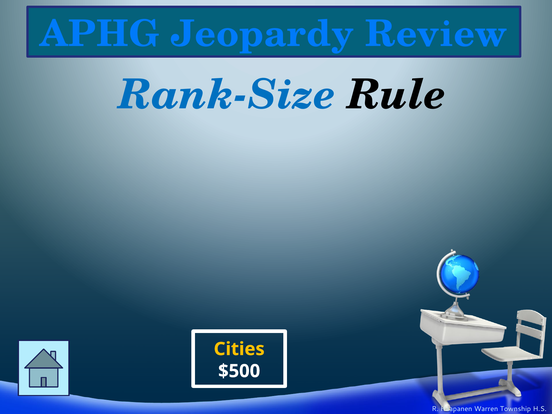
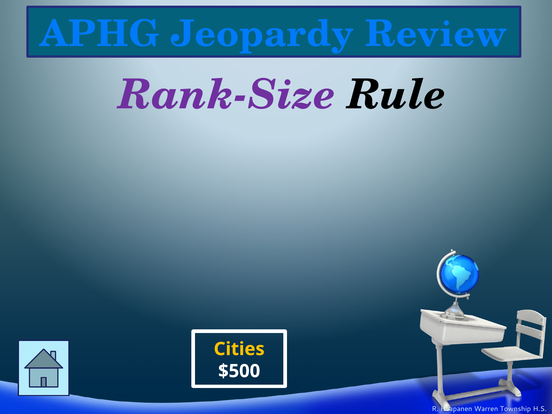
Rank-Size colour: blue -> purple (227, 95)
